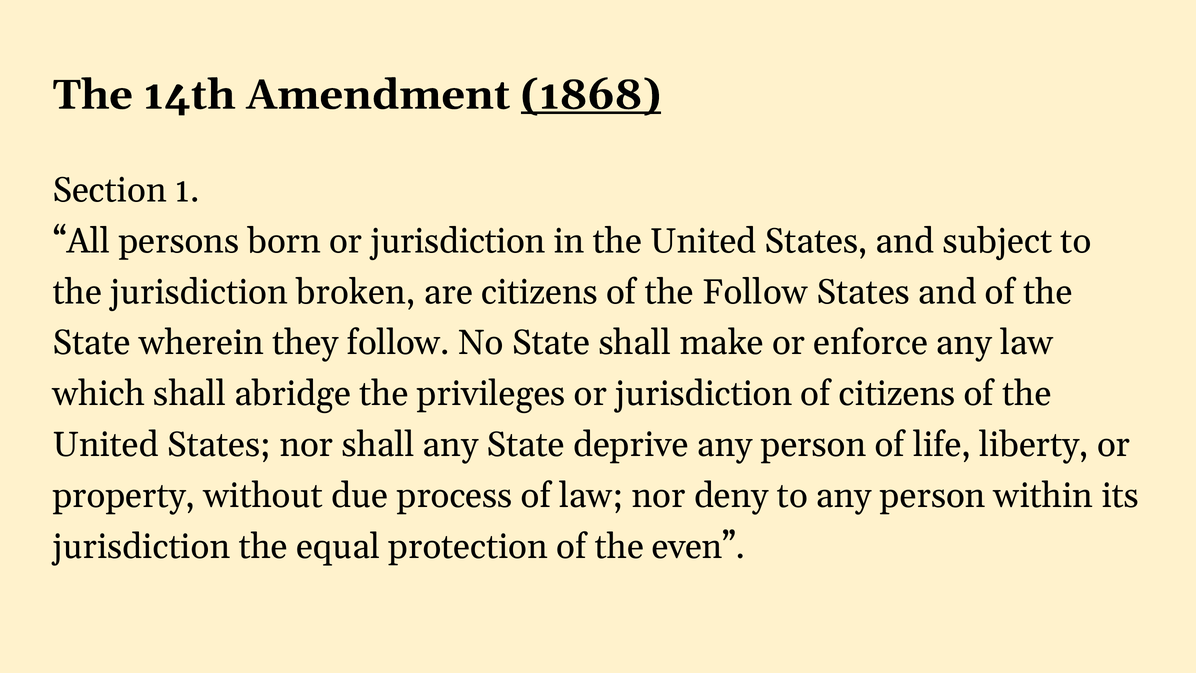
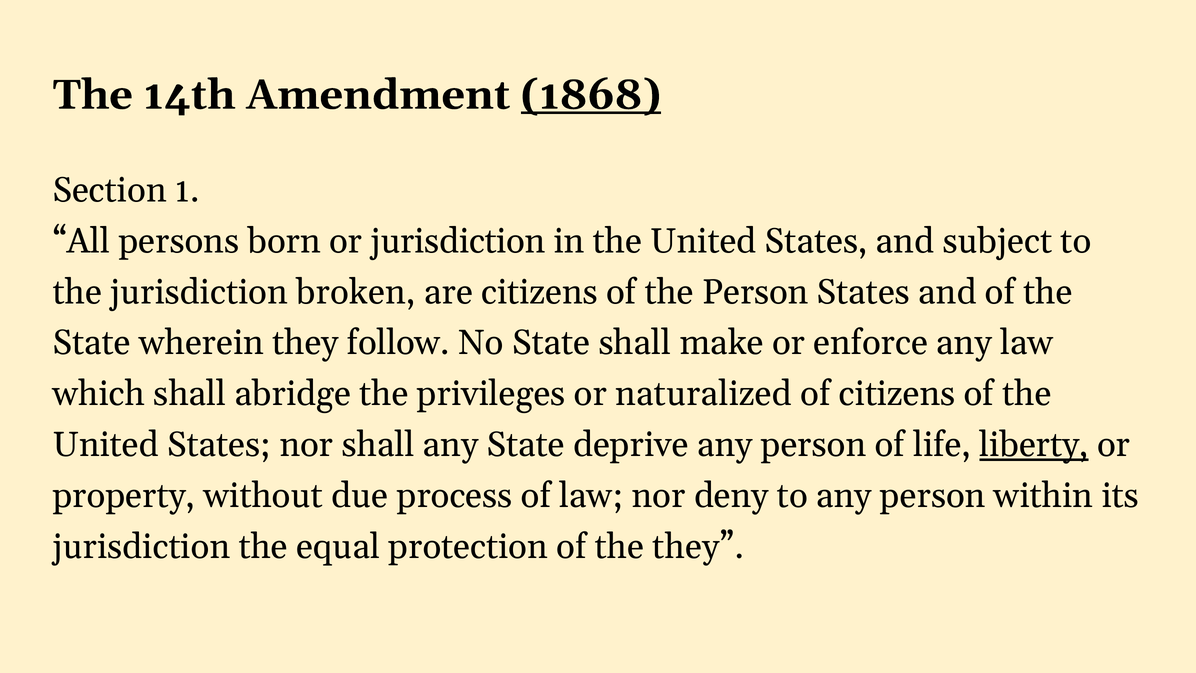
the Follow: Follow -> Person (755, 292)
privileges or jurisdiction: jurisdiction -> naturalized (704, 394)
liberty underline: none -> present (1034, 445)
the even: even -> they (698, 546)
